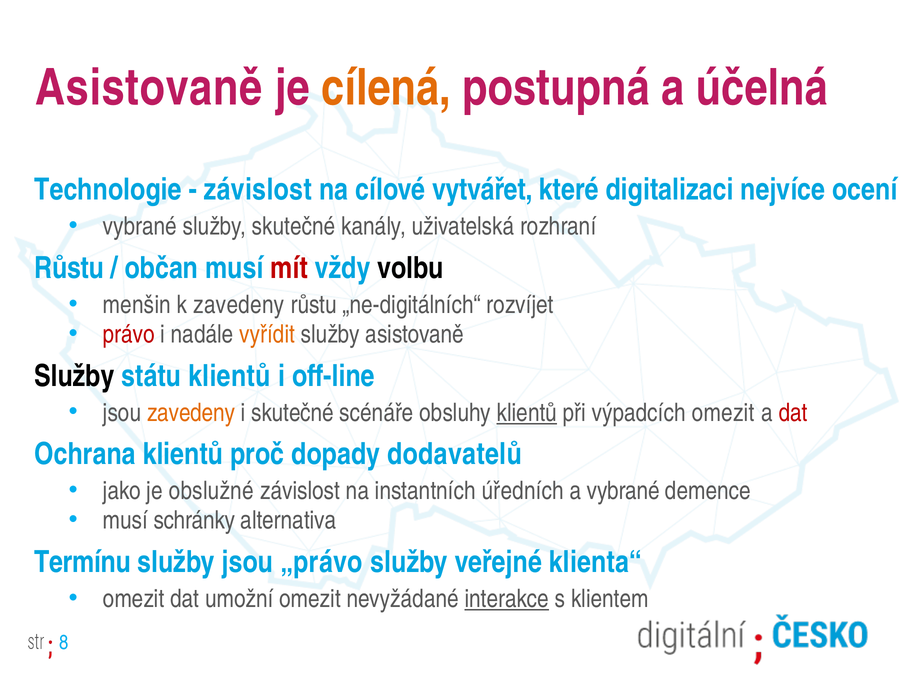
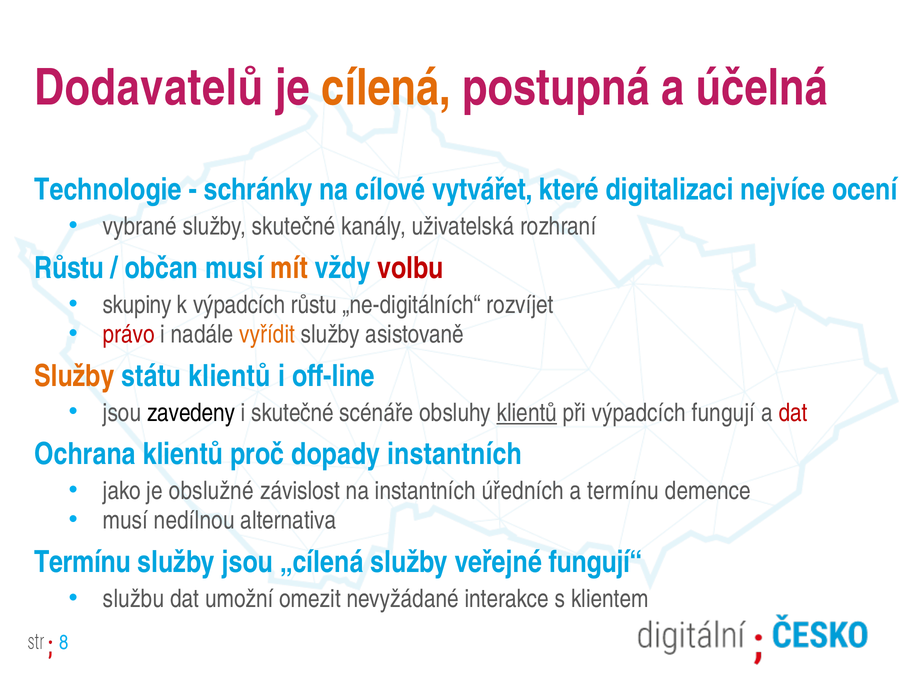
Asistovaně: Asistovaně -> Dodavatelů (149, 88)
závislost: závislost -> schránky (258, 190)
mít colour: red -> orange (289, 268)
volbu colour: black -> red (411, 268)
menšin: menšin -> skupiny (137, 305)
k zavedeny: zavedeny -> výpadcích (239, 305)
Služby colour: black -> orange (74, 376)
zavedeny colour: orange -> black (191, 413)
výpadcích omezit: omezit -> fungují (723, 413)
dopady dodavatelů: dodavatelů -> instantních (455, 455)
a vybrané: vybrané -> termínu (623, 491)
schránky: schránky -> nedílnou (194, 521)
„právo: „právo -> „cílená (322, 562)
klienta“: klienta“ -> fungují“ (596, 562)
omezit: omezit -> službu (134, 599)
interakce underline: present -> none (507, 599)
